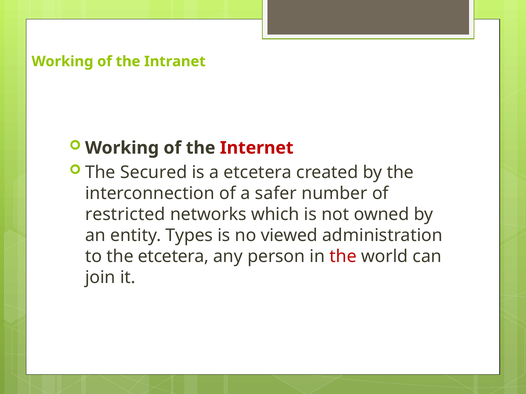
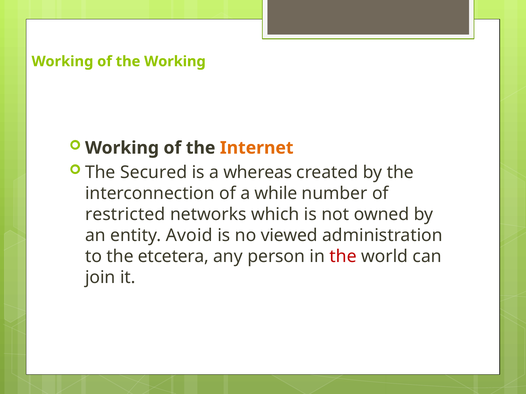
the Intranet: Intranet -> Working (175, 62)
Internet colour: red -> orange (257, 148)
a etcetera: etcetera -> whereas (258, 173)
safer: safer -> while (276, 194)
Types: Types -> Avoid (189, 236)
